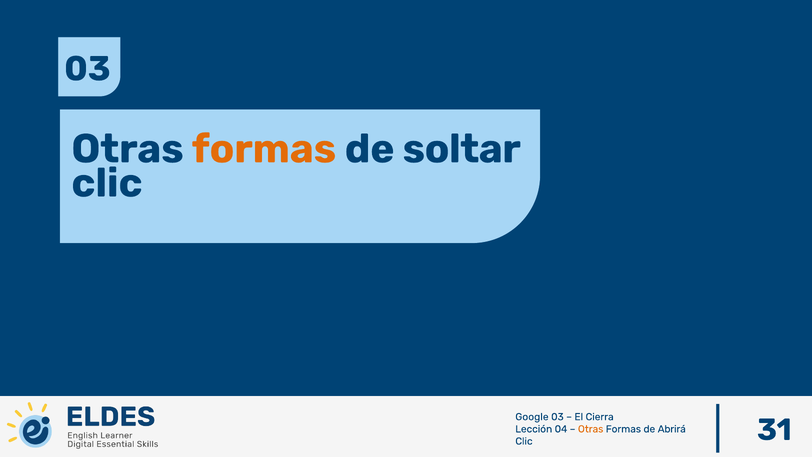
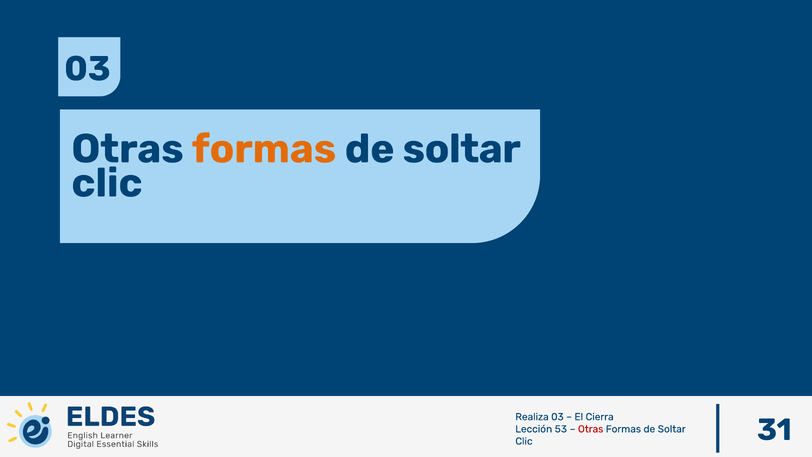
Google: Google -> Realiza (532, 417)
04: 04 -> 53 (561, 429)
Otras colour: orange -> red (591, 429)
Abrirá: Abrirá -> Soltar (672, 429)
